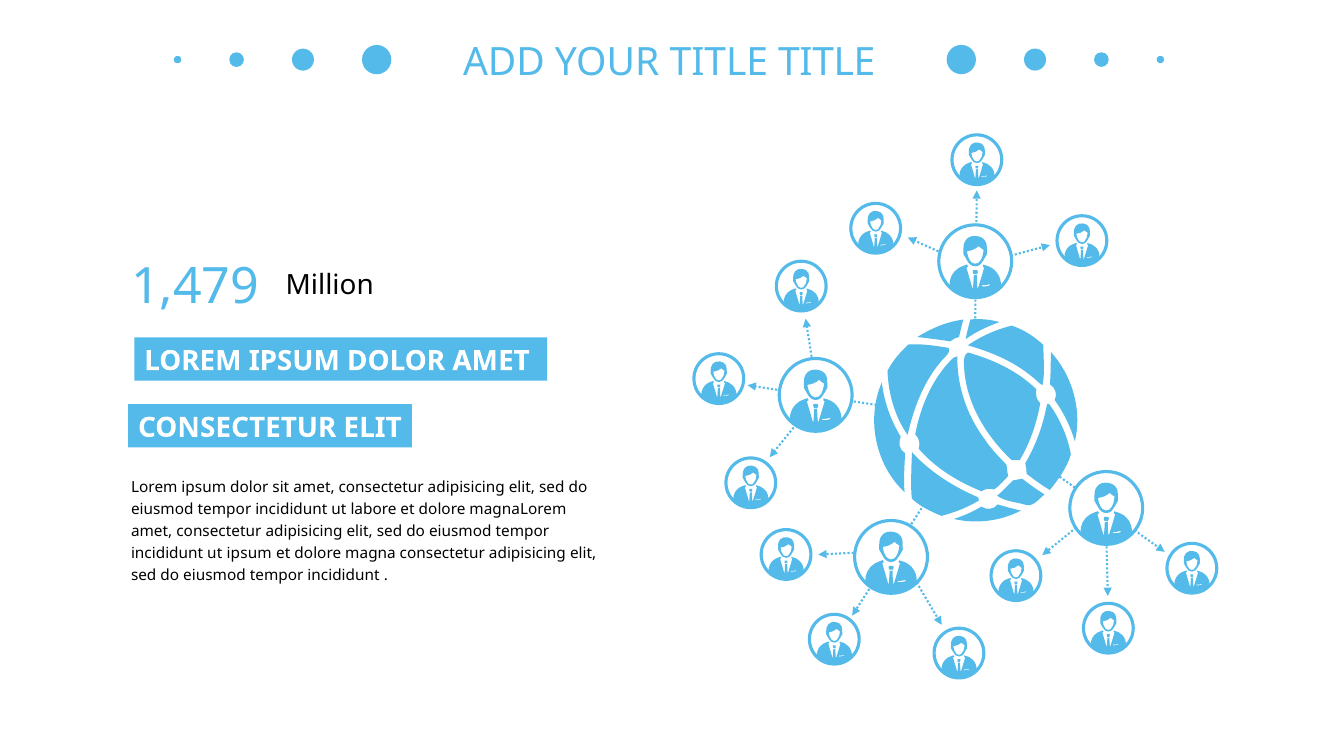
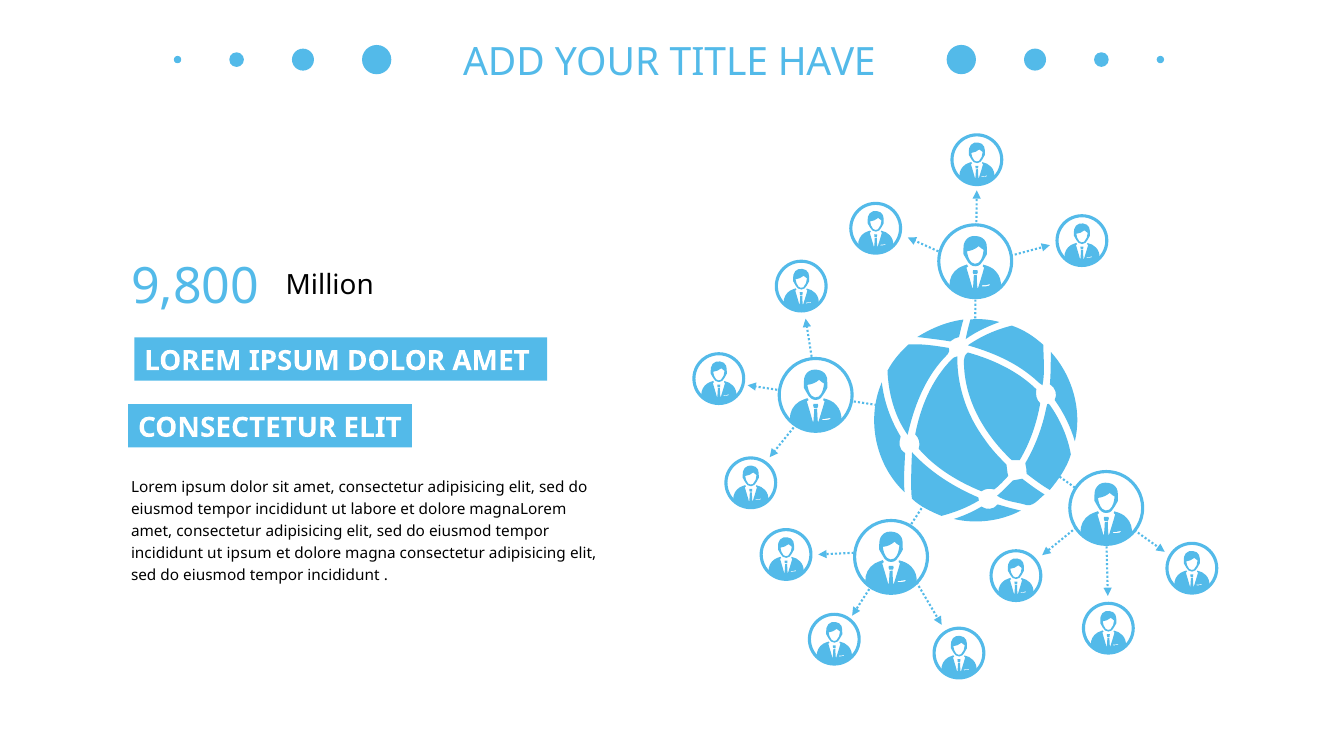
TITLE TITLE: TITLE -> HAVE (827, 62)
1,479: 1,479 -> 9,800 (195, 287)
